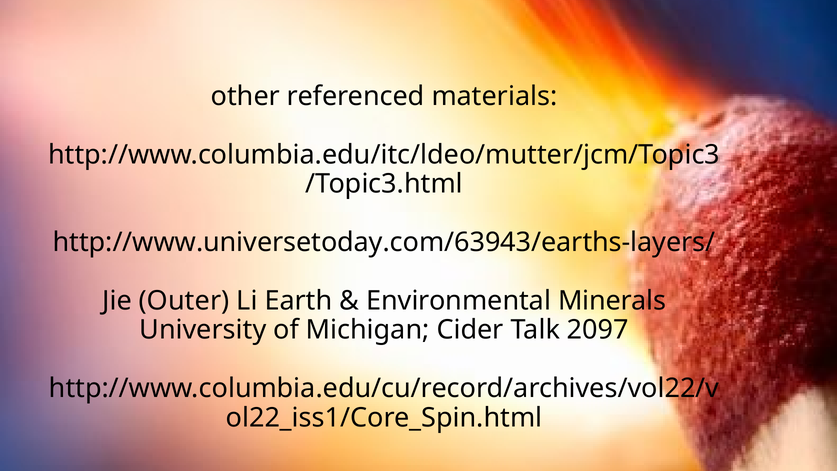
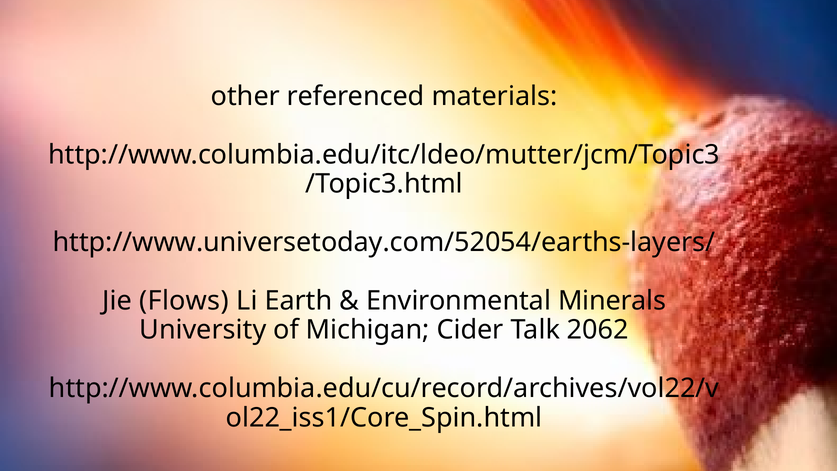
http://www.universetoday.com/63943/earths-layers/: http://www.universetoday.com/63943/earths-layers/ -> http://www.universetoday.com/52054/earths-layers/ (384, 242)
Outer: Outer -> Flows (184, 301)
2097: 2097 -> 2062 (598, 330)
